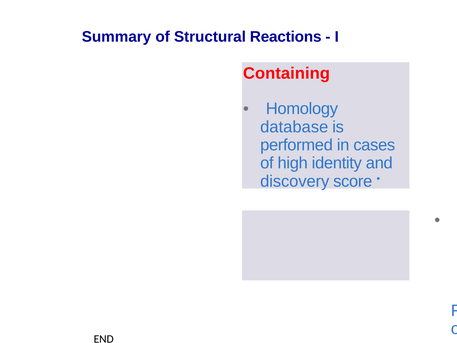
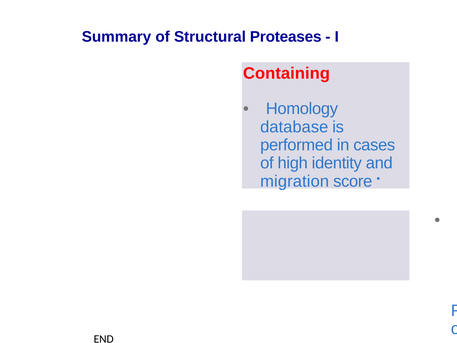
Reactions: Reactions -> Proteases (286, 37)
discovery: discovery -> migration (295, 181)
